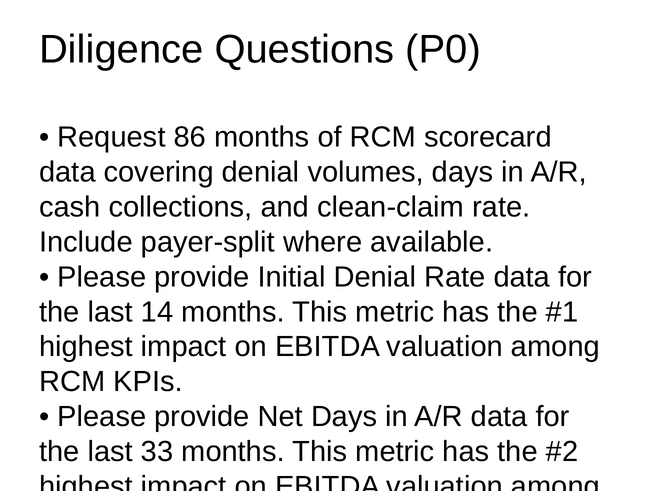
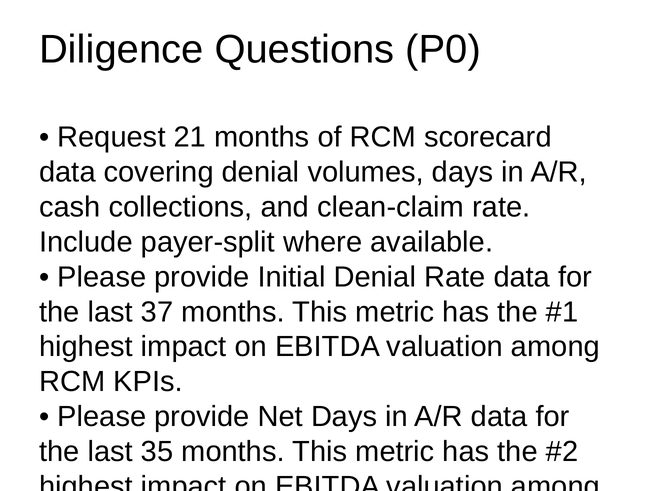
86: 86 -> 21 (190, 137)
14: 14 -> 37 (157, 312)
33: 33 -> 35 (157, 451)
